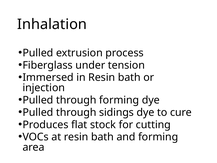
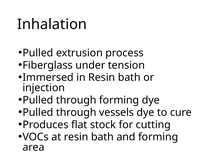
sidings: sidings -> vessels (117, 112)
